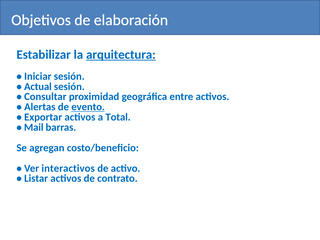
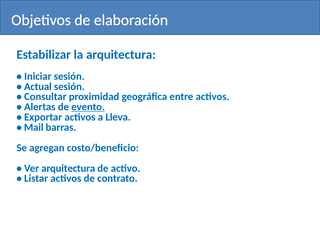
arquitectura underline: present -> none (121, 55)
Total: Total -> Lleva (118, 117)
Ver interactivos: interactivos -> arquitectura (68, 168)
